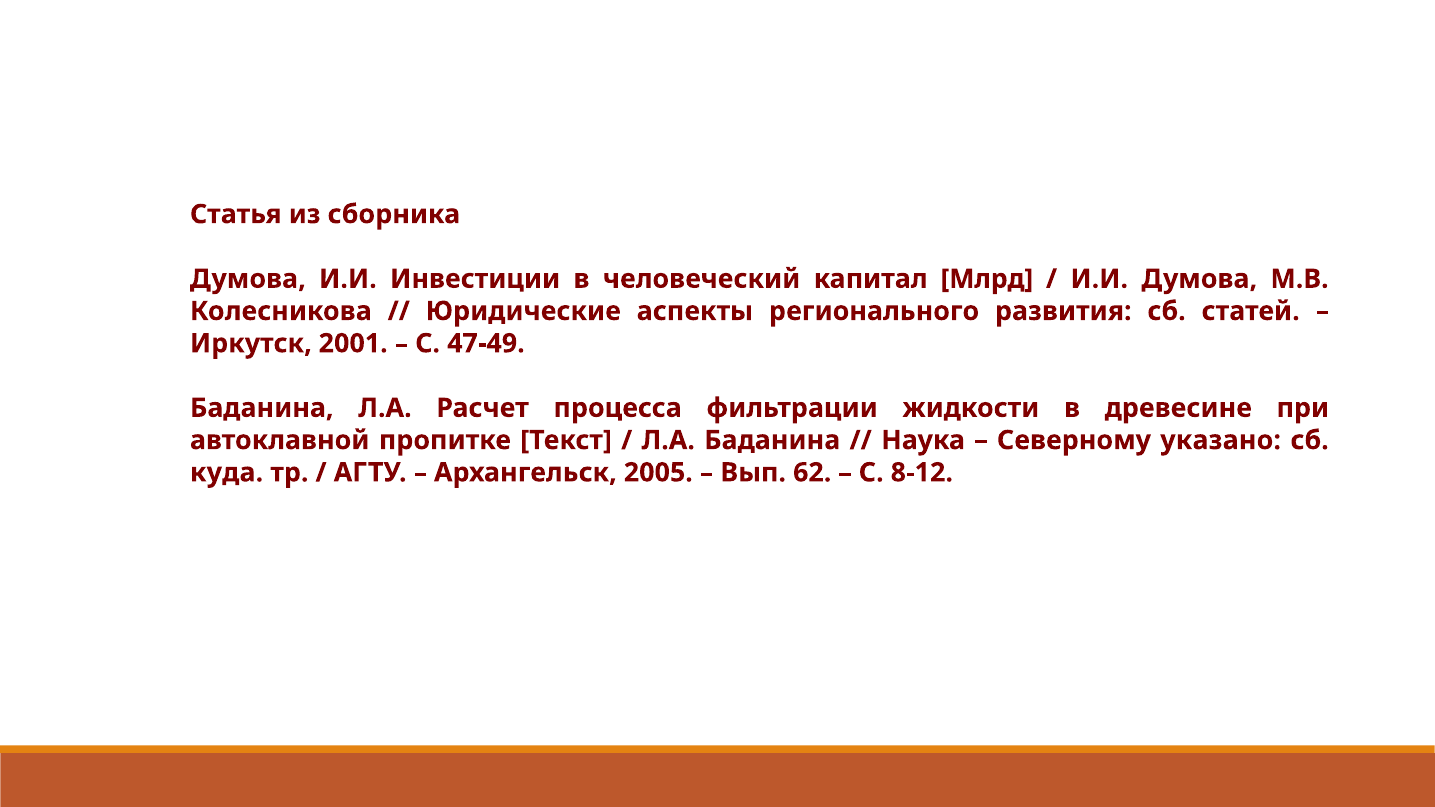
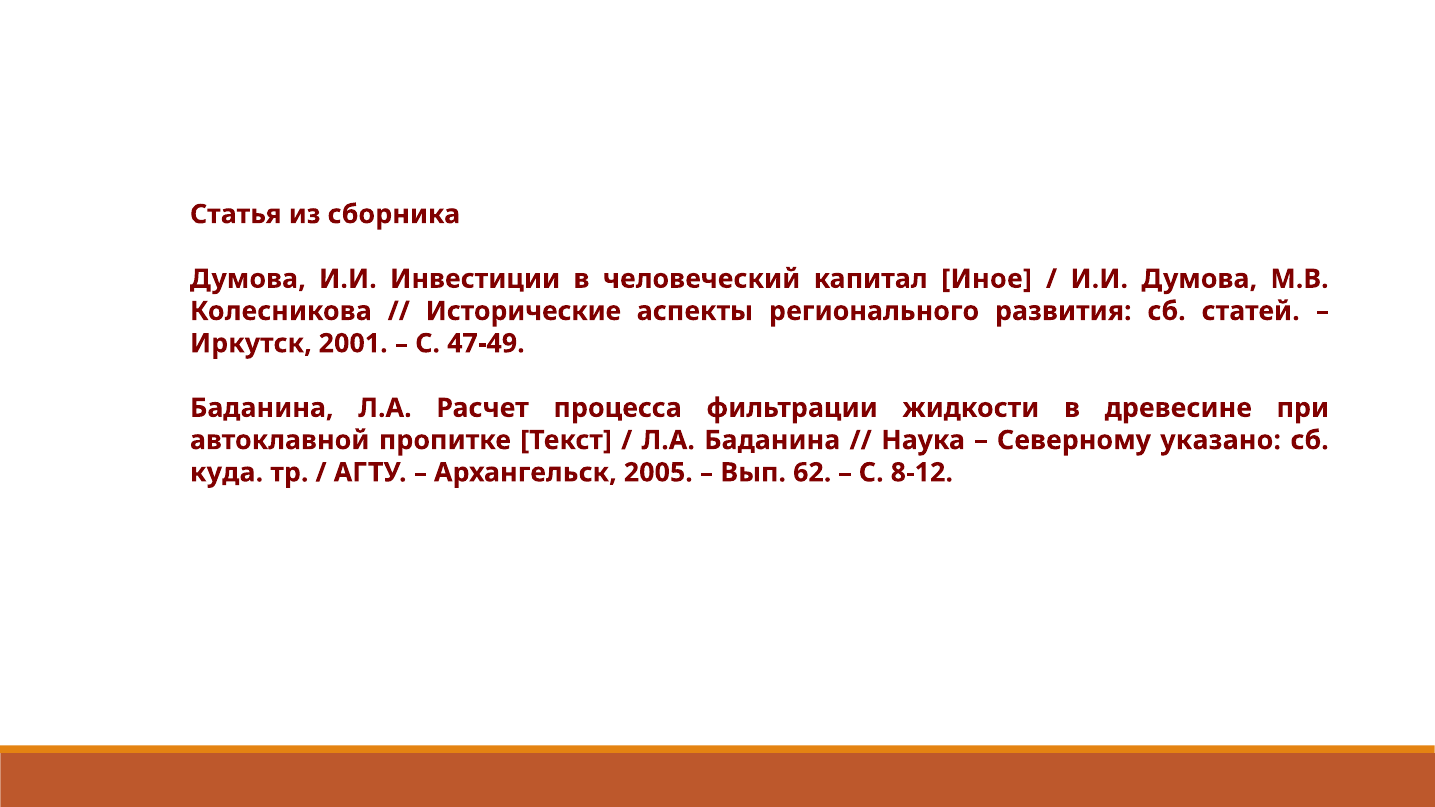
Млрд: Млрд -> Иное (987, 279)
Юридические: Юридические -> Исторические (523, 311)
